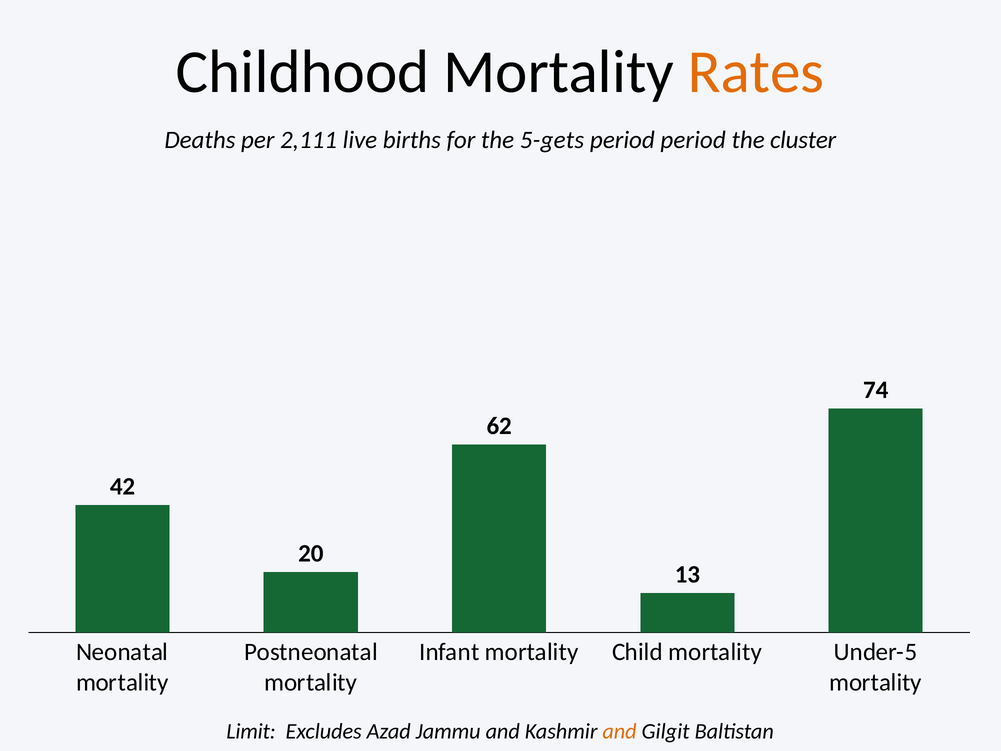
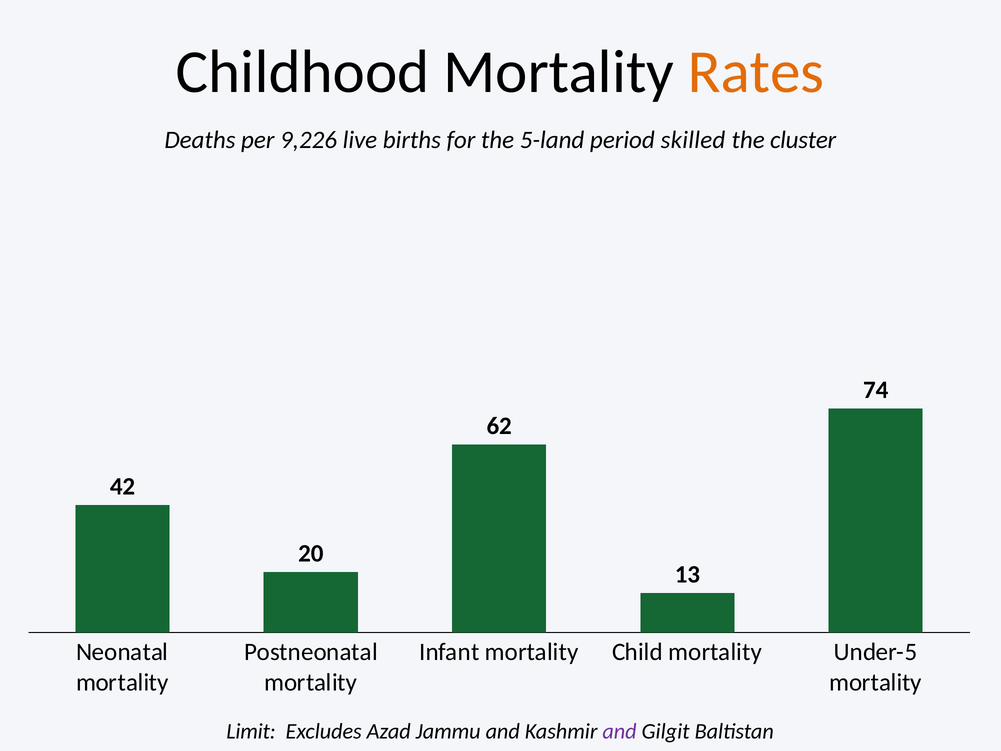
2,111: 2,111 -> 9,226 (309, 140)
5-gets: 5-gets -> 5-land (552, 140)
period period: period -> skilled (693, 140)
and colour: orange -> purple (620, 731)
